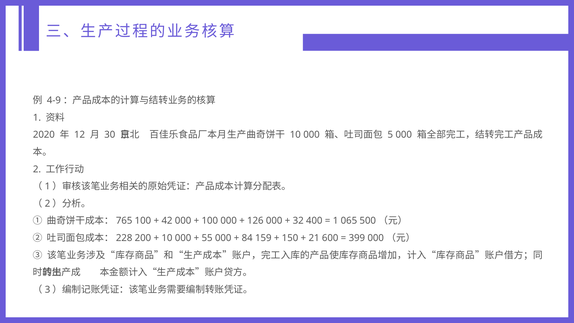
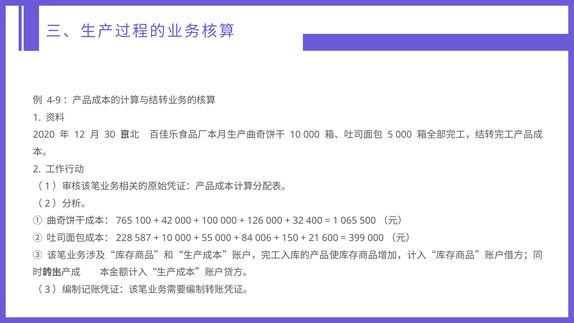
200: 200 -> 587 (143, 238)
159: 159 -> 006 (263, 238)
